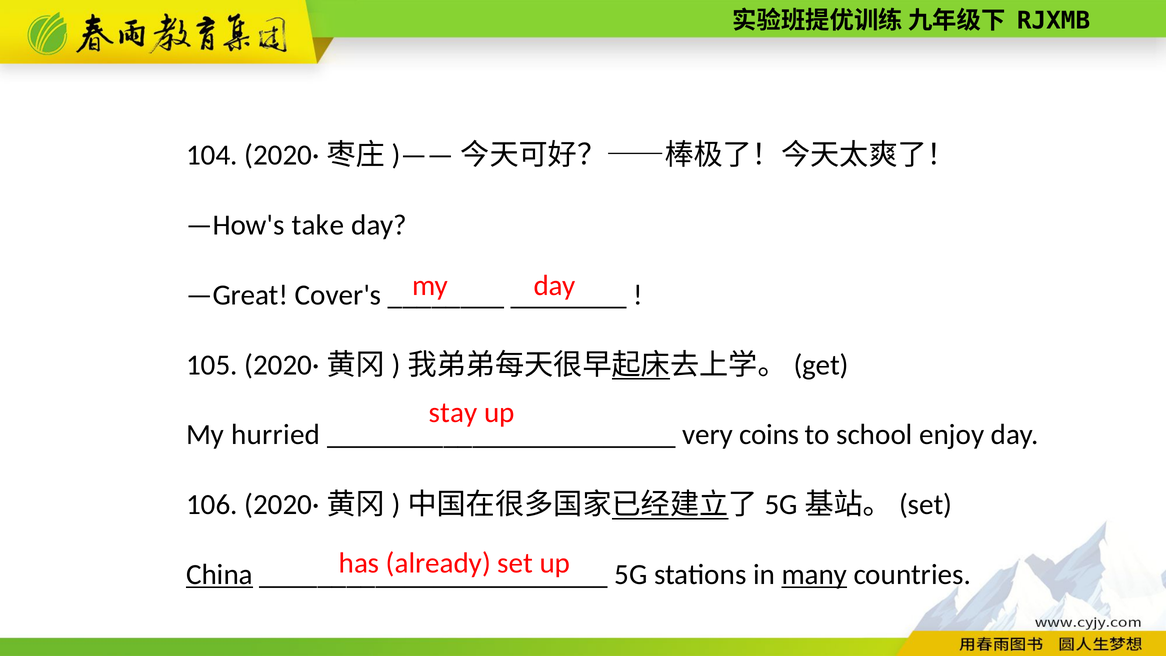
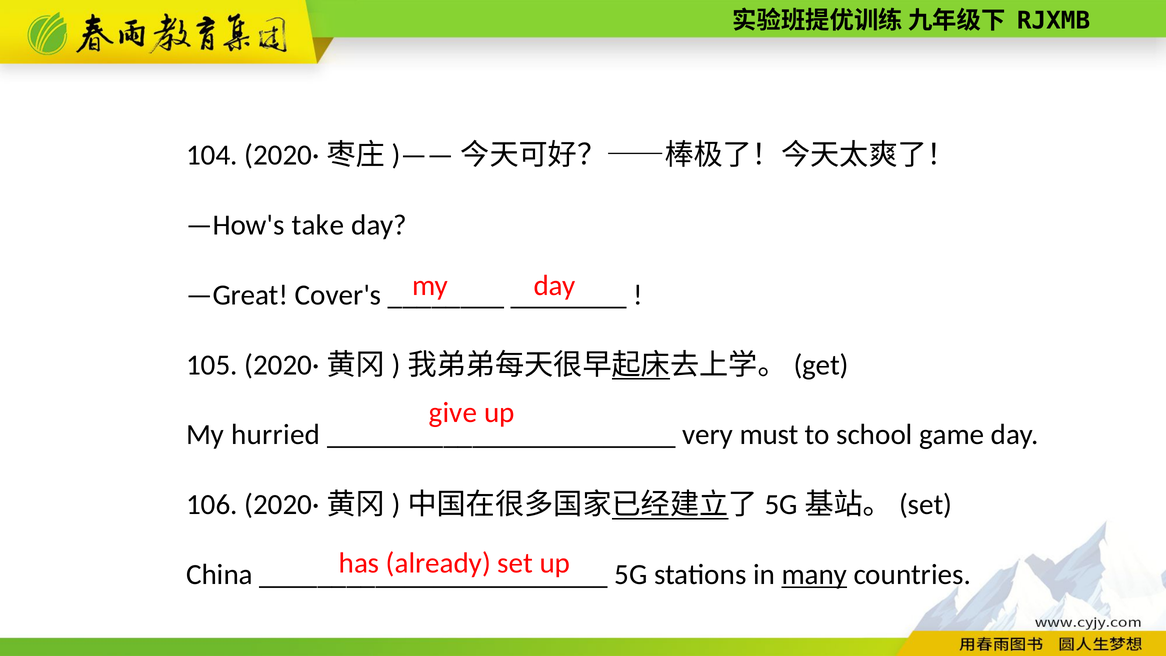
stay: stay -> give (453, 412)
coins: coins -> must (769, 435)
enjoy: enjoy -> game (952, 435)
China underline: present -> none (220, 575)
